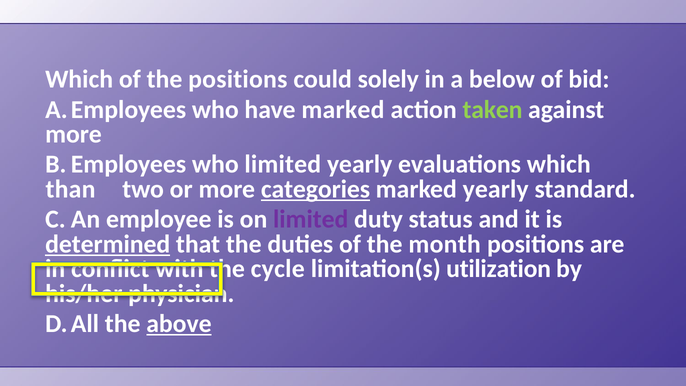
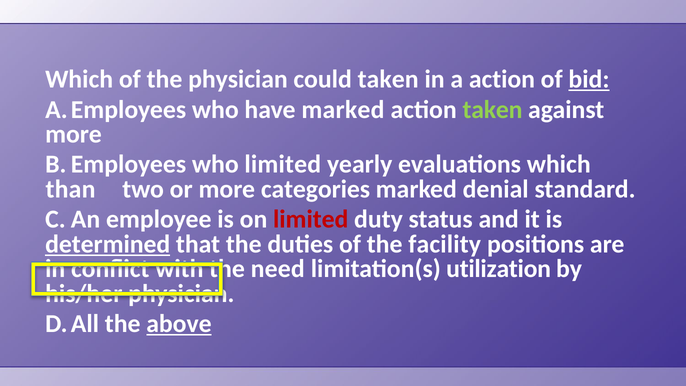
the positions: positions -> physician (238, 79)
could solely: solely -> taken (388, 79)
a below: below -> action (502, 79)
bid underline: none -> present (589, 79)
categories underline: present -> none (315, 189)
marked yearly: yearly -> denial (496, 189)
limited colour: purple -> red (311, 219)
month: month -> facility (445, 244)
cycle: cycle -> need (278, 269)
